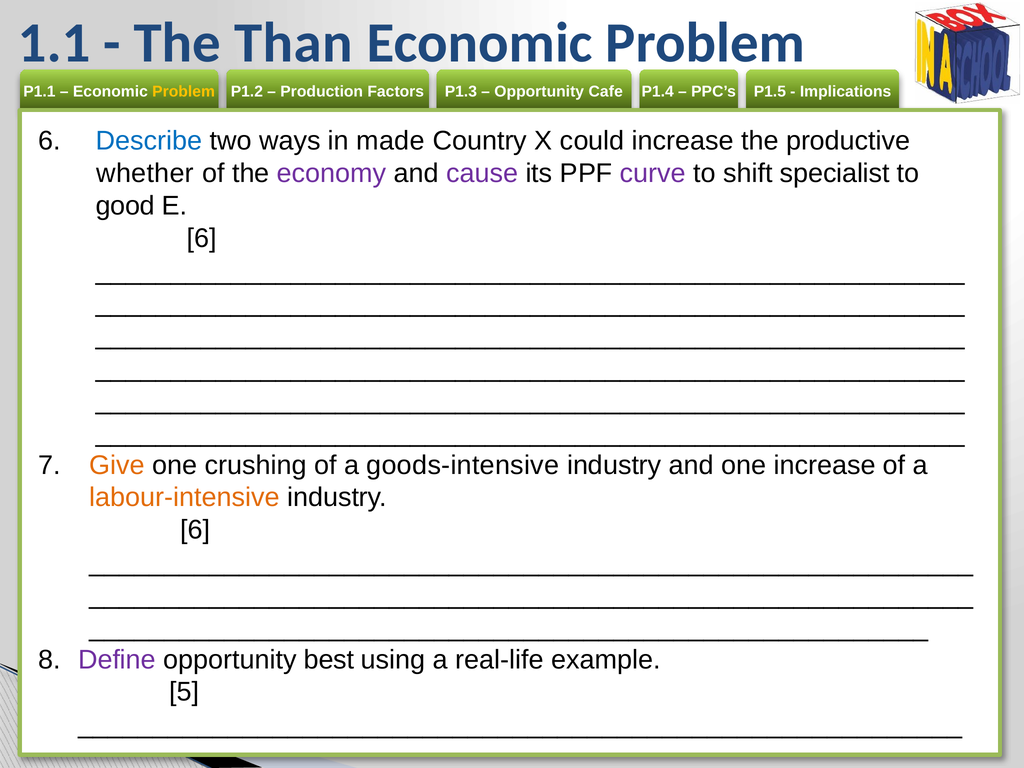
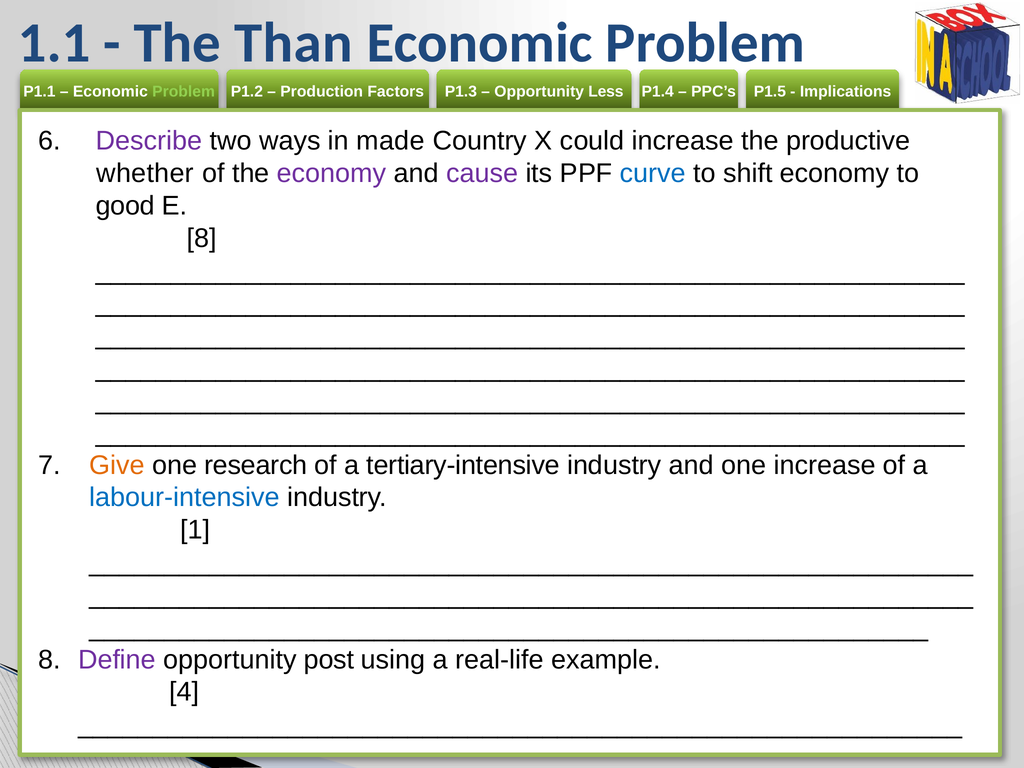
Problem colour: yellow -> light green (184, 92)
Cafe: Cafe -> Less (606, 92)
Describe colour: blue -> purple (149, 141)
curve colour: purple -> blue (653, 173)
shift specialist: specialist -> economy (835, 173)
6: 6 -> 8 (202, 238)
crushing: crushing -> research (256, 465)
goods-intensive: goods-intensive -> tertiary-intensive (463, 465)
labour-intensive colour: orange -> blue (185, 498)
6: 6 -> 1 (195, 530)
best: best -> post (329, 660)
5: 5 -> 4 (184, 692)
